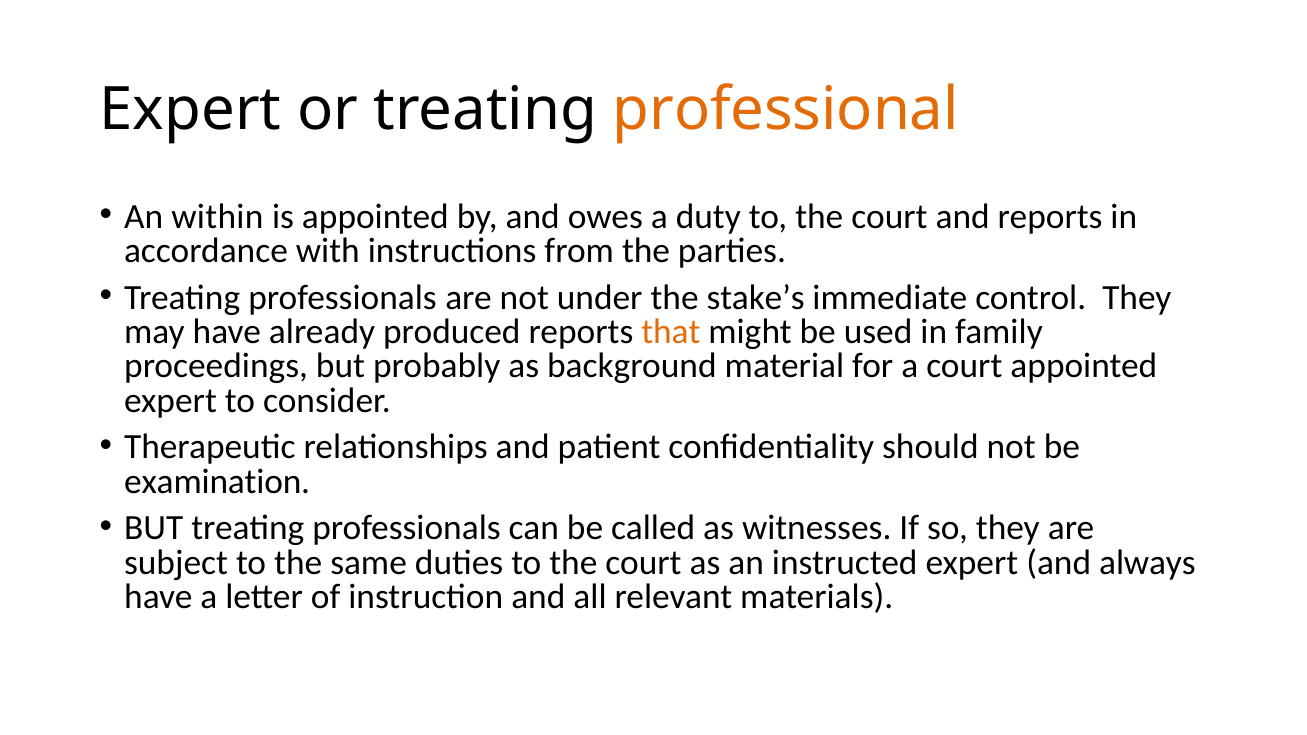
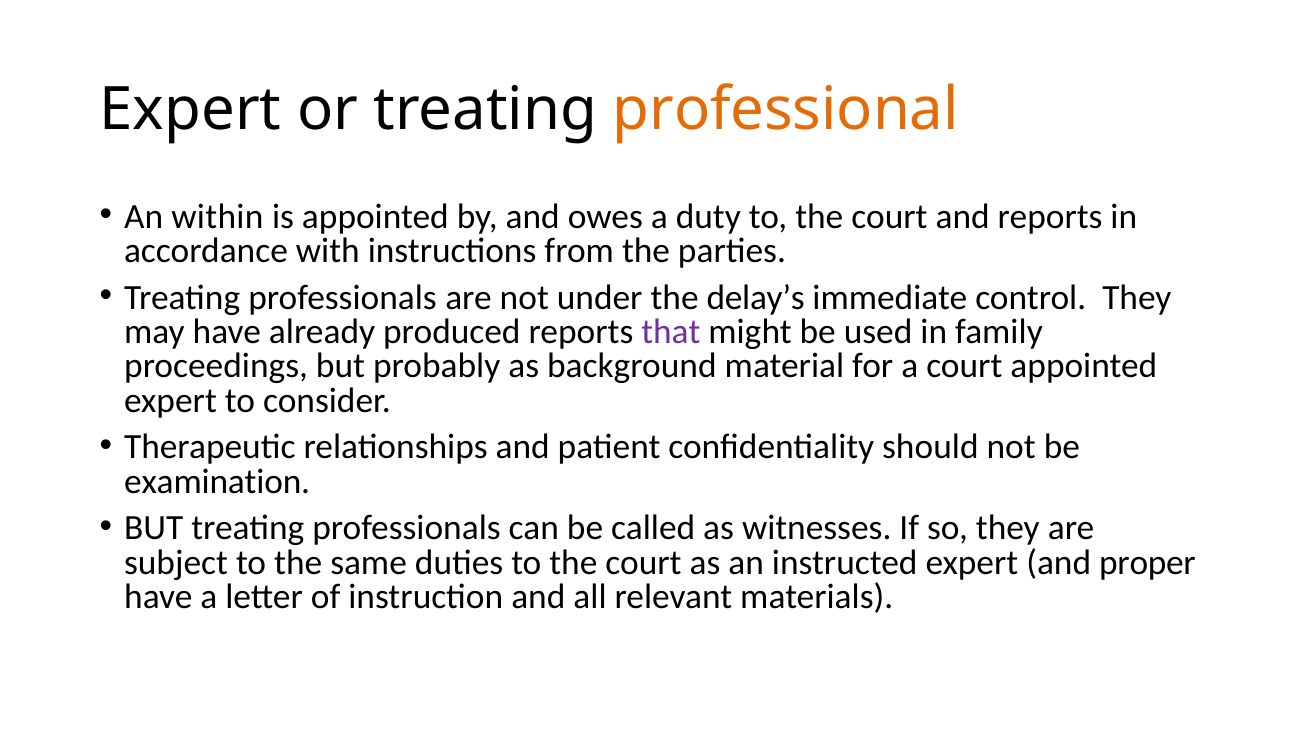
stake’s: stake’s -> delay’s (756, 297)
that colour: orange -> purple (671, 332)
always: always -> proper (1148, 563)
